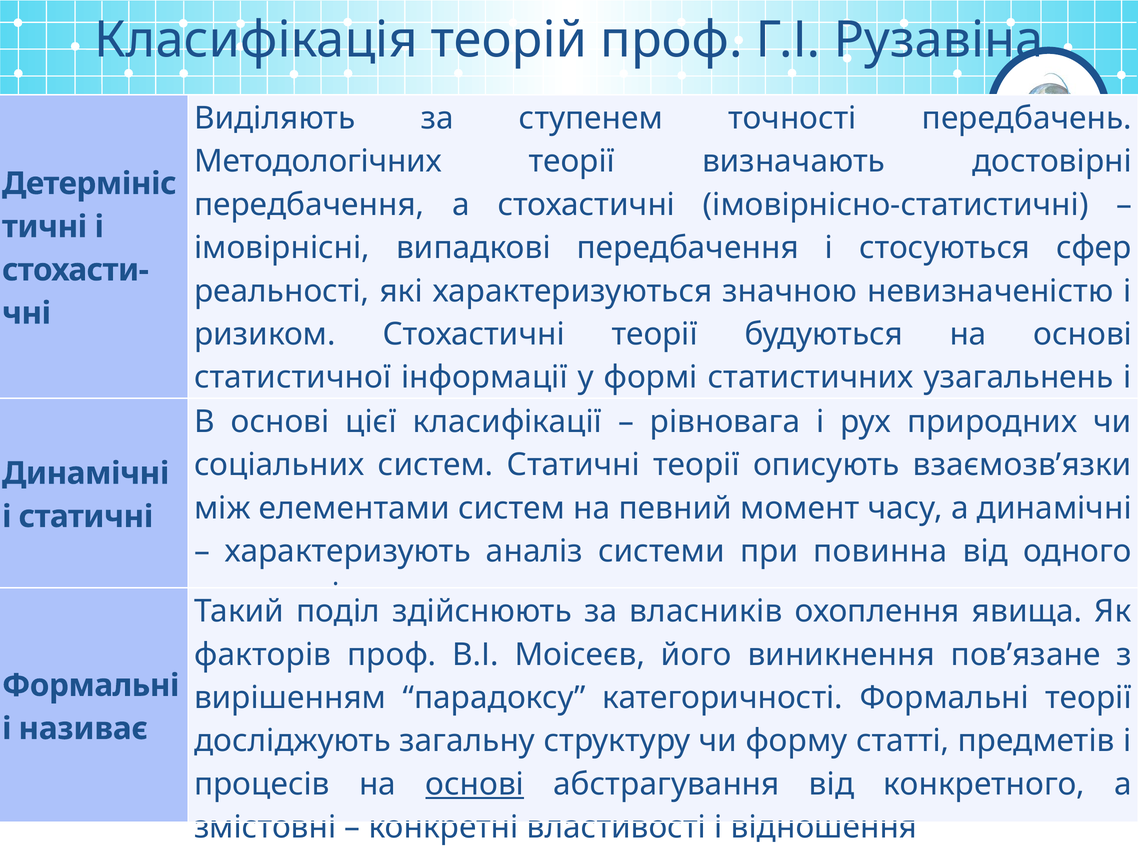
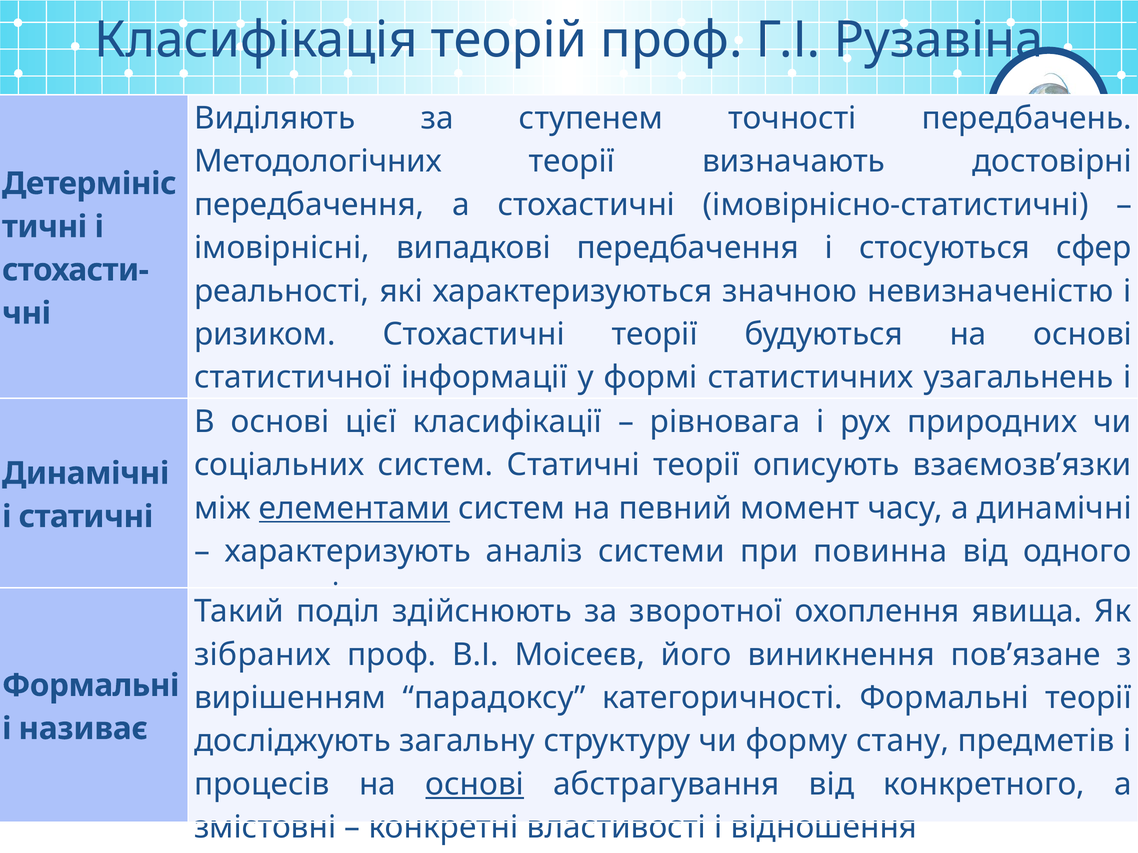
елементами underline: none -> present (354, 508)
власників: власників -> зворотної (706, 612)
факторів: факторів -> зібраних (263, 655)
форму статті: статті -> стану (903, 741)
